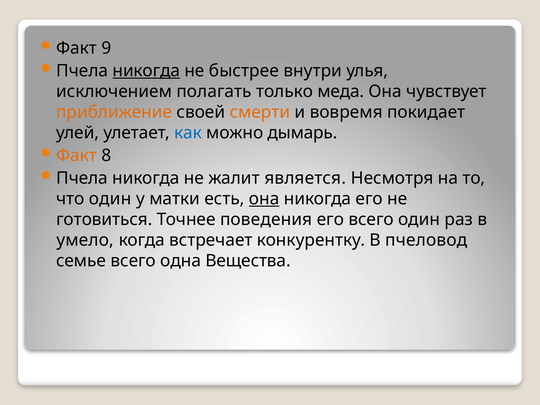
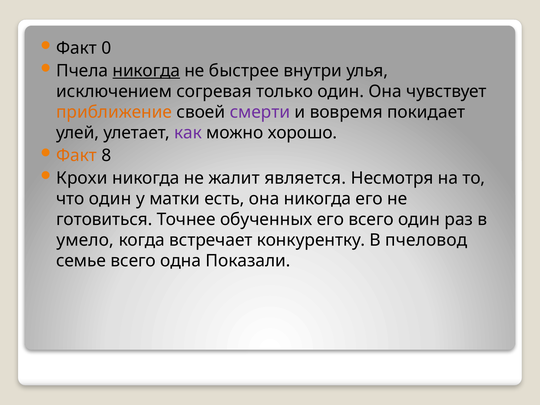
9: 9 -> 0 (106, 48)
полагать: полагать -> согревая (214, 92)
только меда: меда -> один (341, 92)
смерти colour: orange -> purple (260, 112)
как colour: blue -> purple (188, 133)
дымарь: дымарь -> хорошо (302, 133)
Пчела: Пчела -> Крохи (82, 178)
она underline: present -> none (264, 199)
поведения: поведения -> обученных (266, 219)
Вещества: Вещества -> Показали (248, 261)
